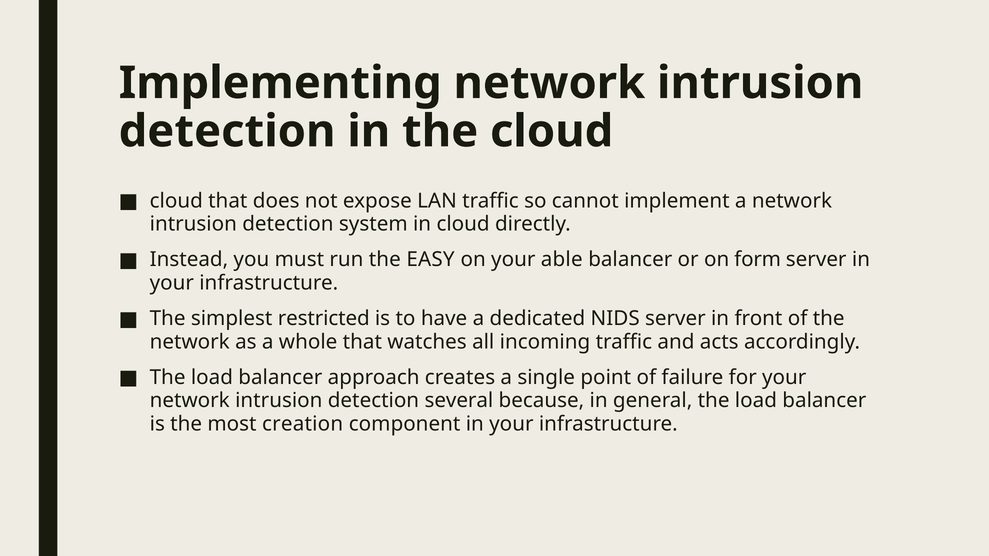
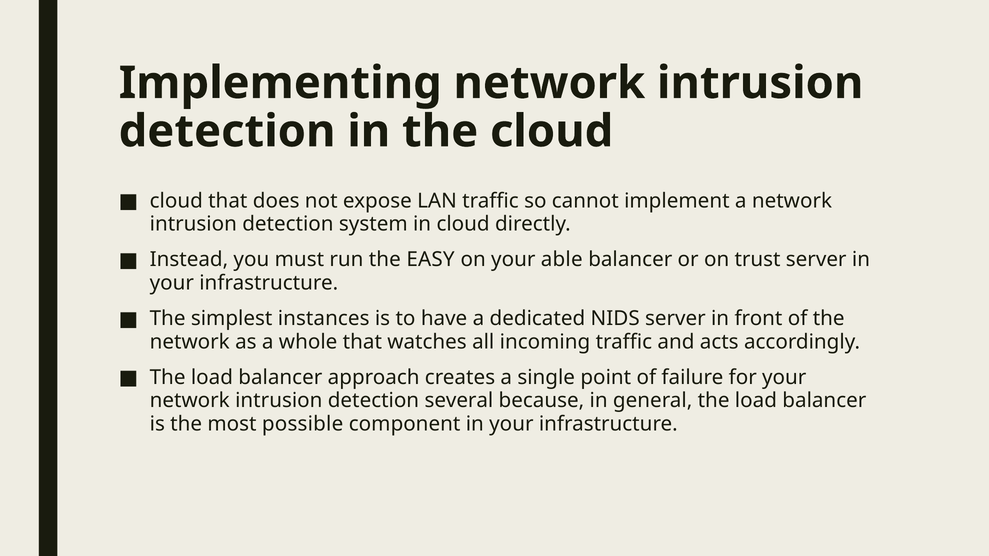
form: form -> trust (758, 260)
restricted: restricted -> instances (324, 319)
creation: creation -> possible (303, 424)
